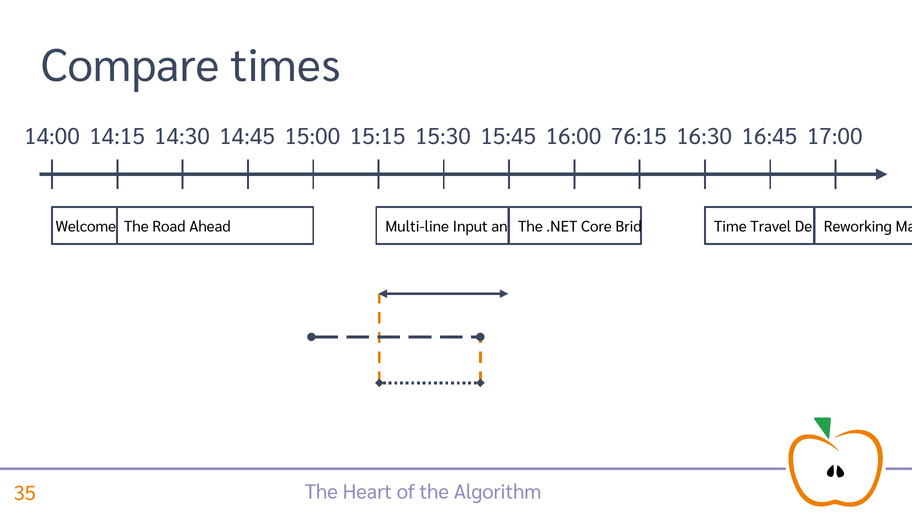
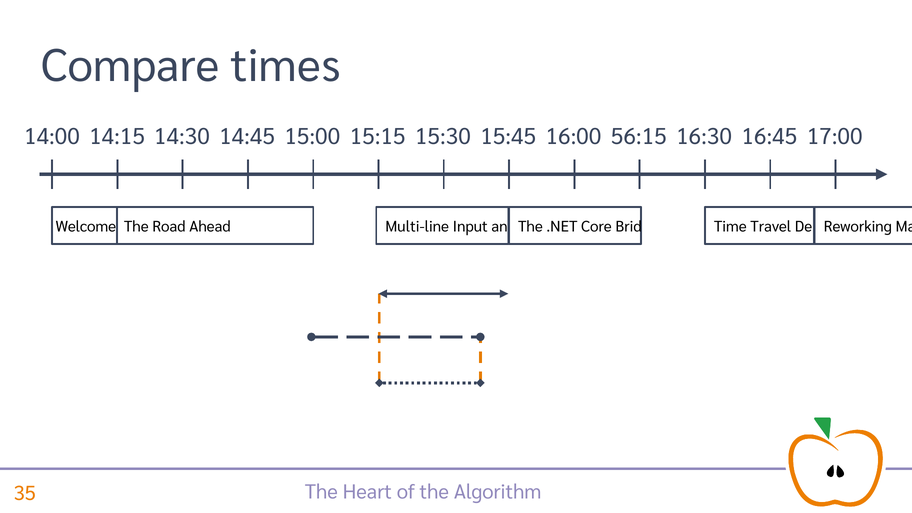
76:15: 76:15 -> 56:15 (639, 137)
